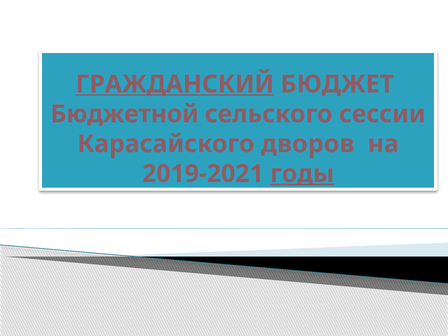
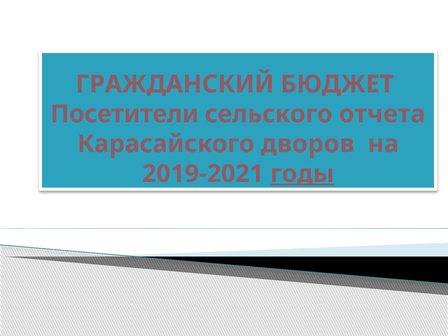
ГРАЖДАНСКИЙ underline: present -> none (175, 84)
Бюджетной: Бюджетной -> Посетители (125, 114)
сессии: сессии -> отчета (382, 114)
